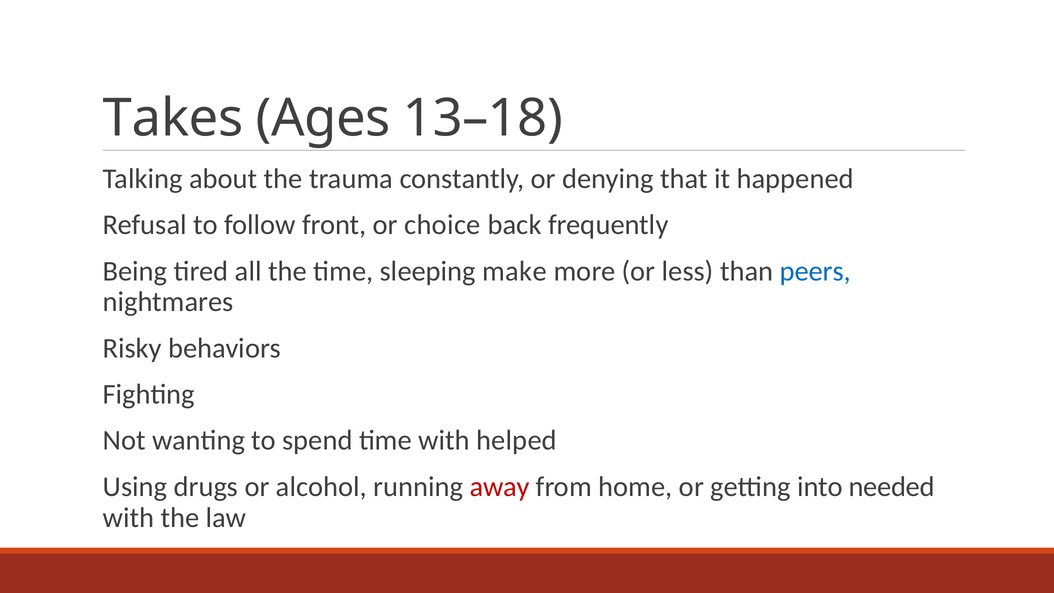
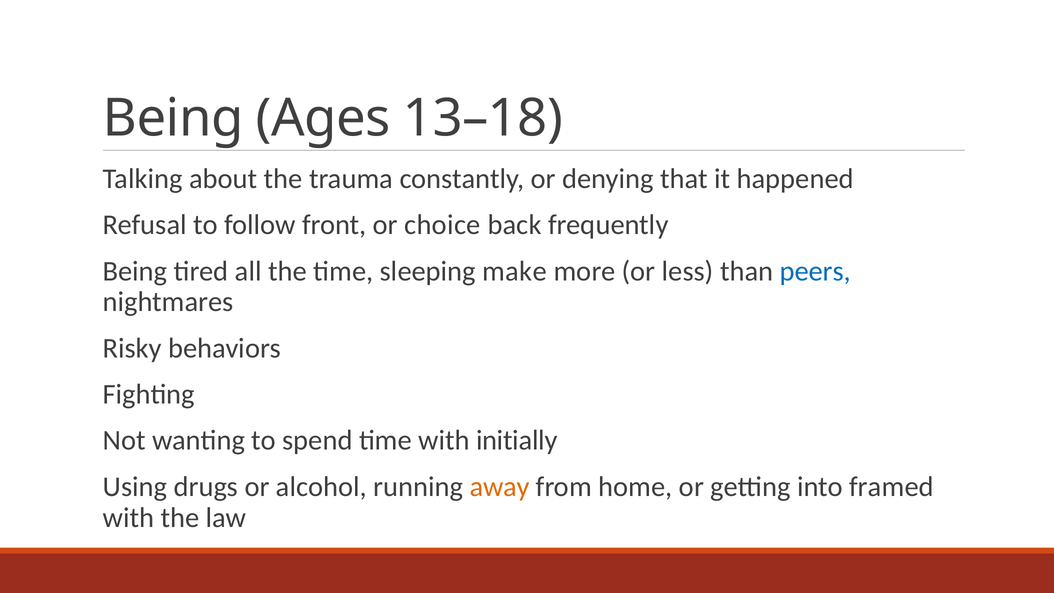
Takes: Takes -> Being (173, 118)
helped: helped -> initially (517, 440)
away colour: red -> orange (500, 487)
needed: needed -> framed (892, 487)
